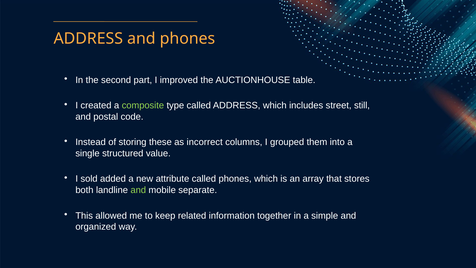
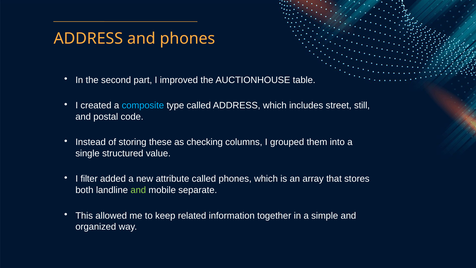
composite colour: light green -> light blue (143, 105)
incorrect: incorrect -> checking (205, 142)
sold: sold -> filter (89, 179)
